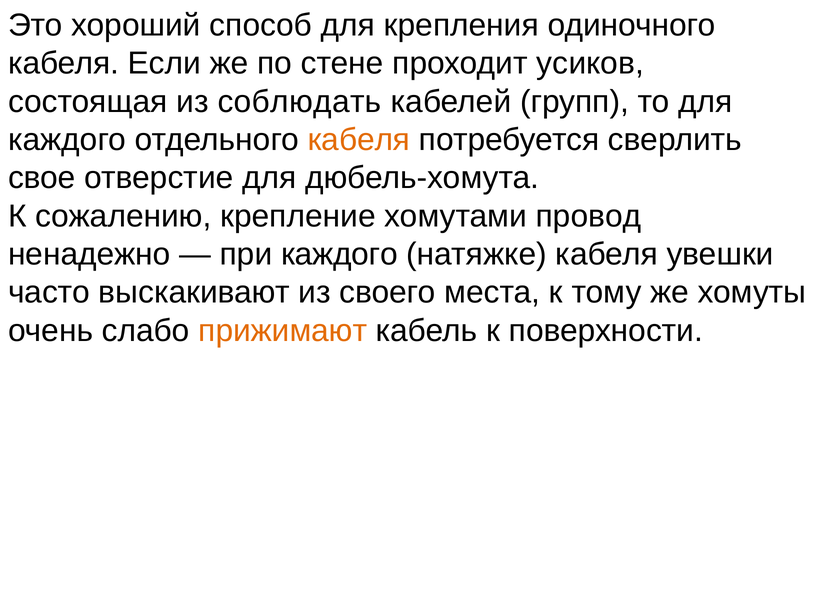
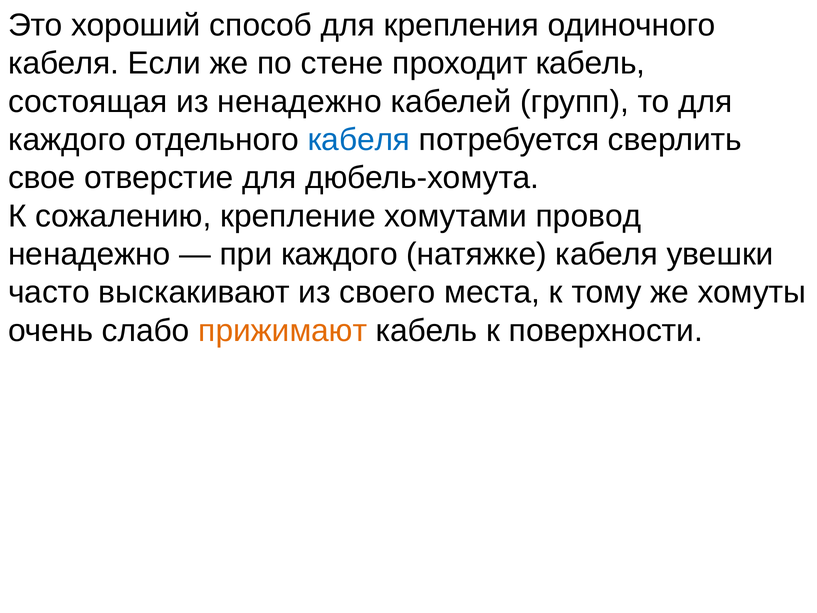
проходит усиков: усиков -> кабель (591, 63)
из соблюдать: соблюдать -> ненадежно (300, 102)
кабеля colour: orange -> blue (359, 140)
